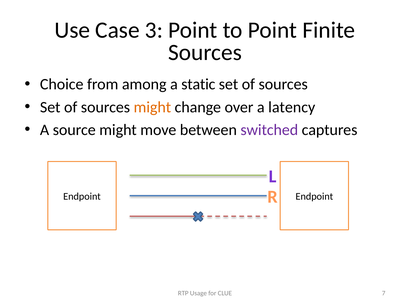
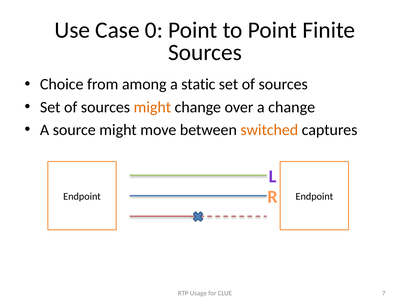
3: 3 -> 0 (154, 30)
a latency: latency -> change (292, 107)
switched colour: purple -> orange (269, 130)
